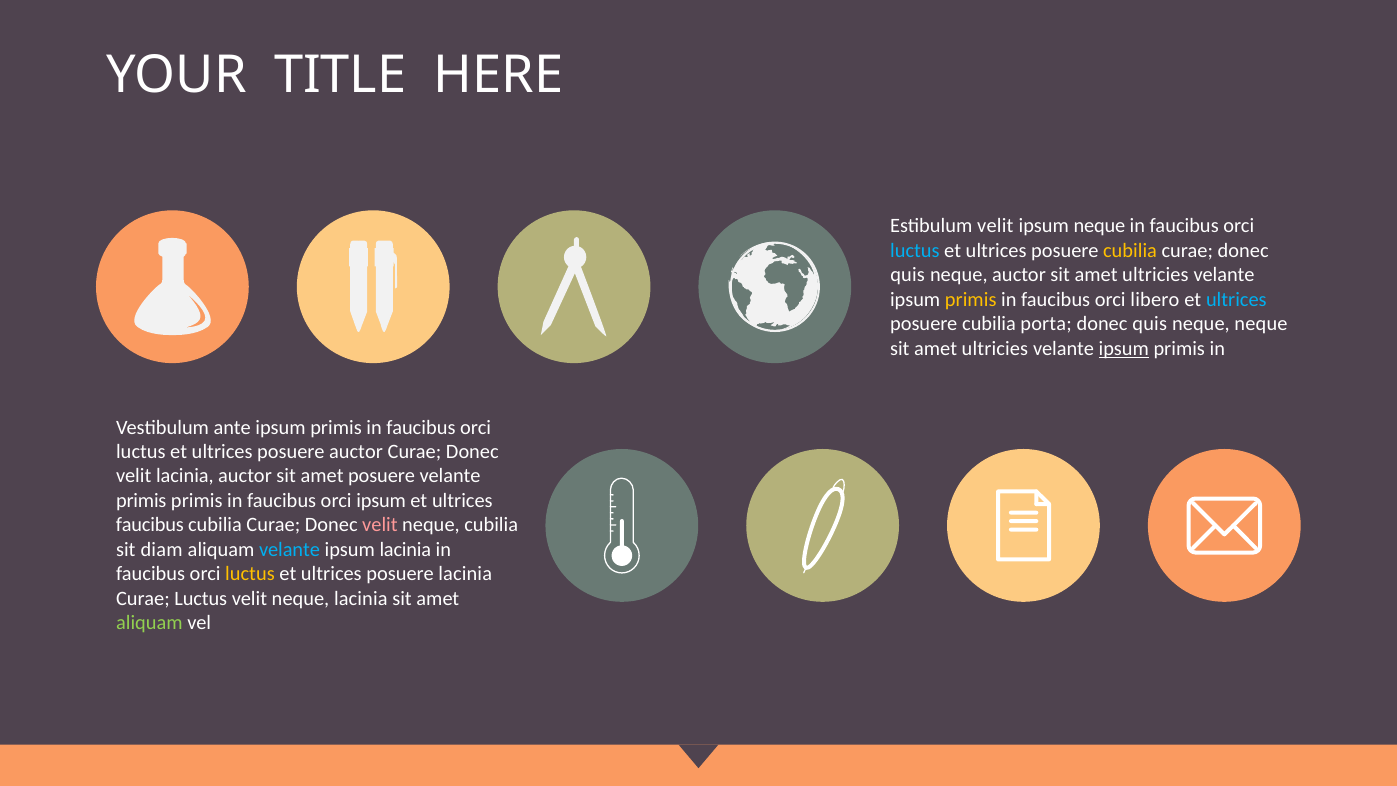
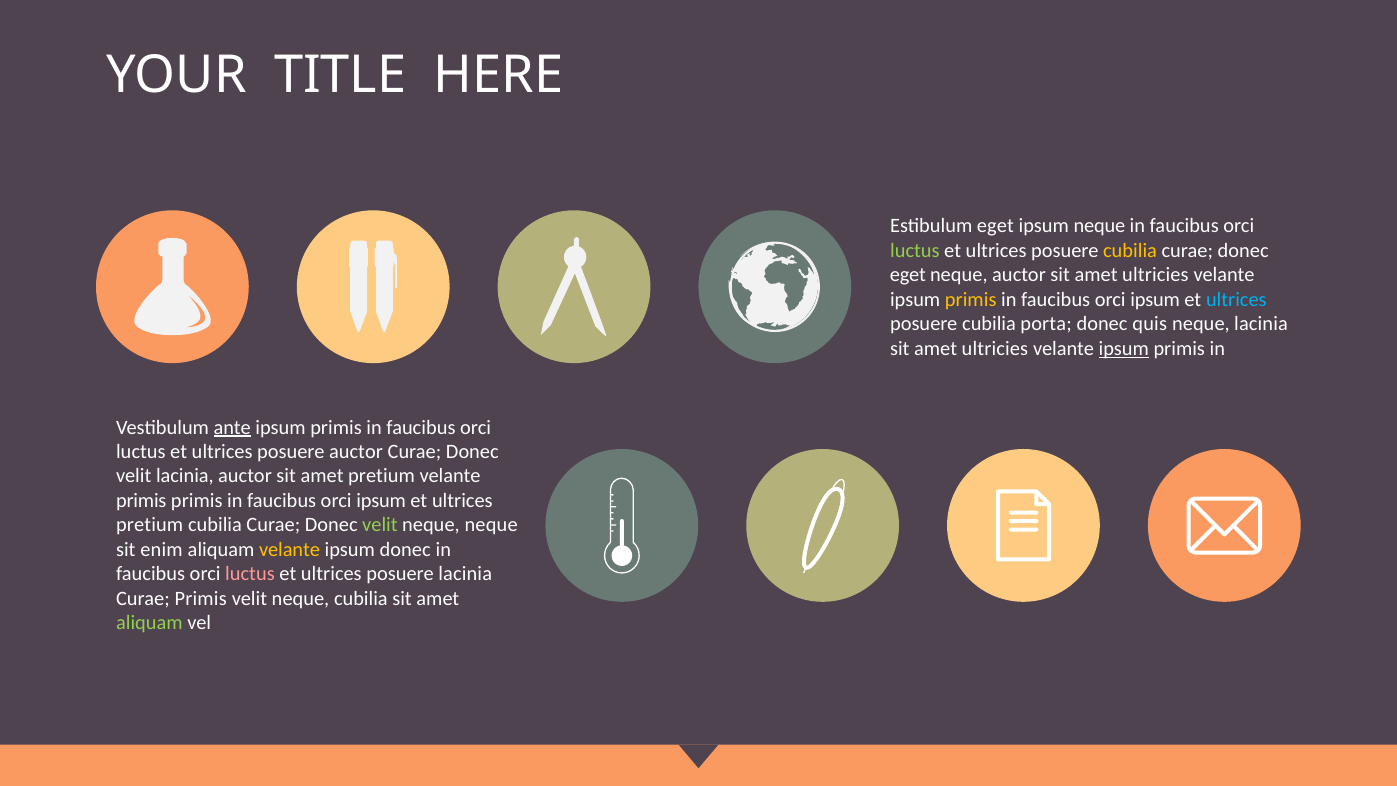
Estibulum velit: velit -> eget (995, 226)
luctus colour: light blue -> light green (915, 250)
quis: quis -> eget (908, 275)
libero: libero -> ipsum (1155, 299)
neque neque: neque -> lacinia (1261, 324)
ante underline: none -> present (232, 427)
amet posuere: posuere -> pretium (381, 476)
faucibus: faucibus -> pretium (150, 525)
velit colour: pink -> light green (380, 525)
neque cubilia: cubilia -> neque (491, 525)
diam: diam -> enim (162, 549)
velante colour: light blue -> yellow (289, 549)
ipsum lacinia: lacinia -> donec (405, 549)
luctus colour: yellow -> pink (250, 574)
Curae Luctus: Luctus -> Primis (201, 598)
neque lacinia: lacinia -> cubilia (361, 598)
